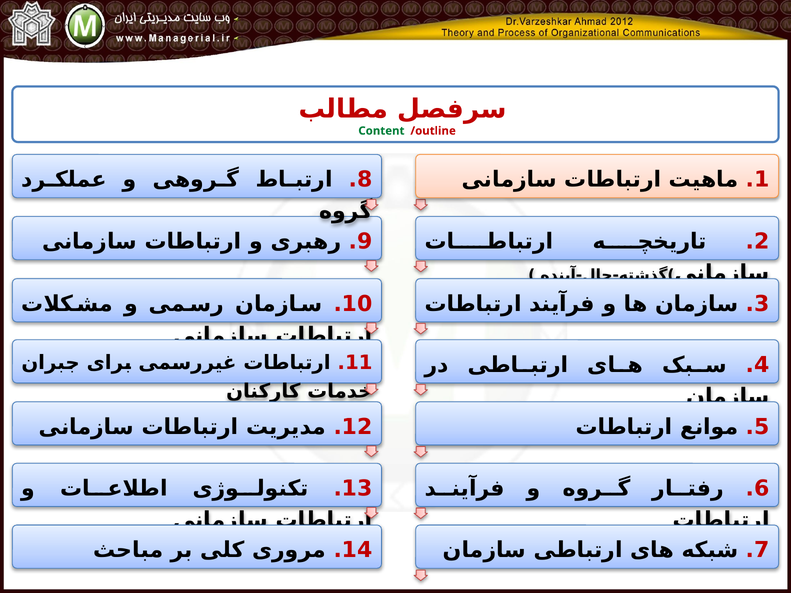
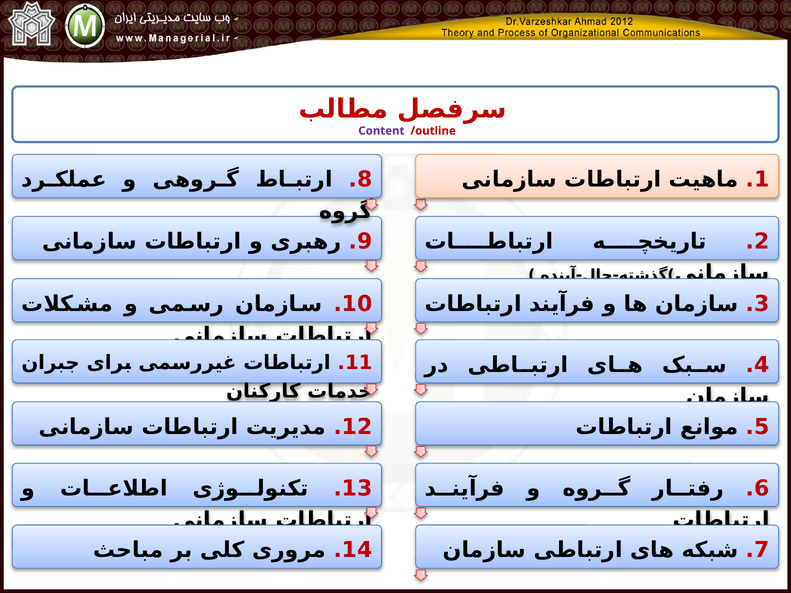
Content colour: green -> purple (381, 131)
